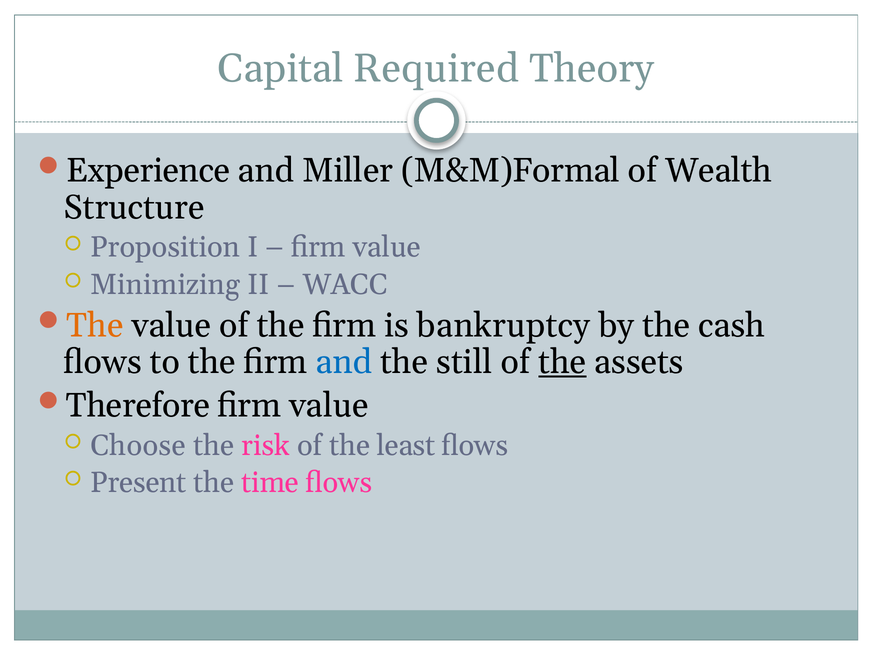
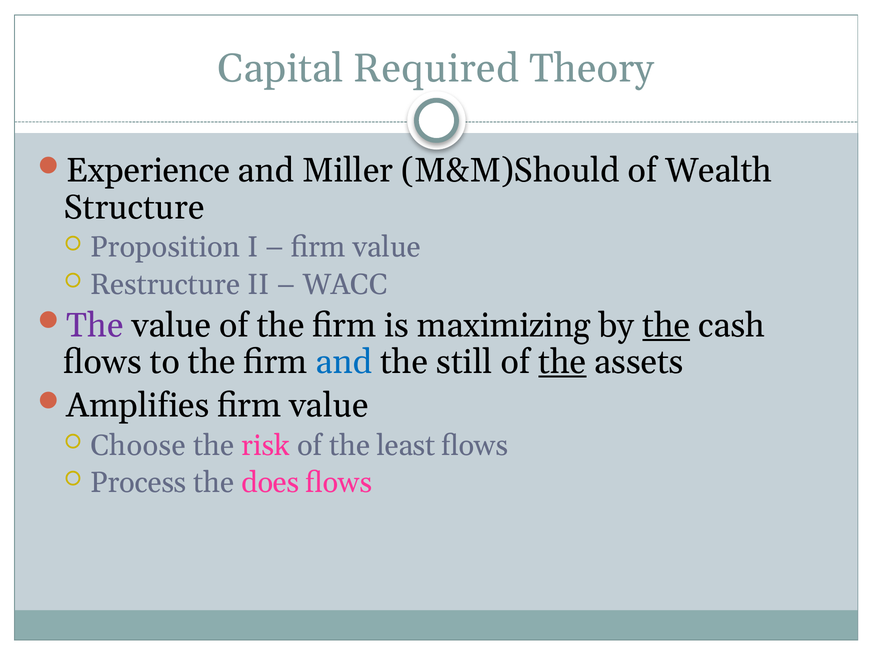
M&M)Formal: M&M)Formal -> M&M)Should (511, 171)
Minimizing: Minimizing -> Restructure (165, 284)
The colour: orange -> purple (95, 325)
bankruptcy: bankruptcy -> maximizing (504, 325)
the underline: none -> present (666, 325)
Therefore: Therefore -> Amplifies (138, 405)
Present: Present -> Process (138, 483)
time: time -> does (270, 483)
